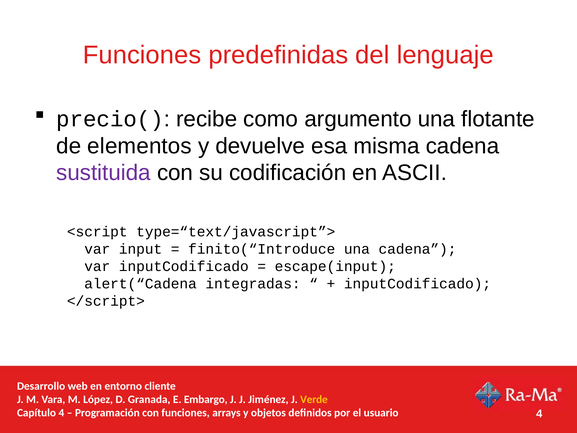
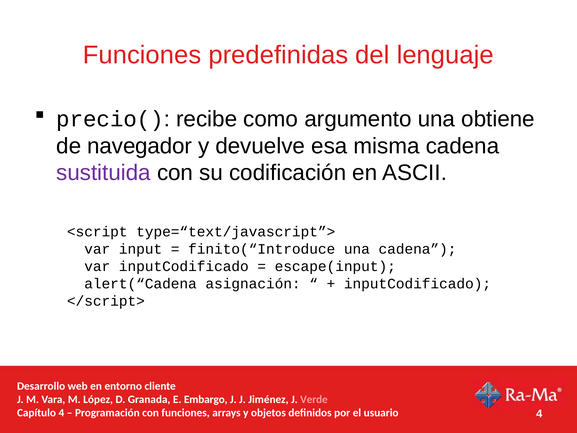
flotante: flotante -> obtiene (498, 119)
elementos: elementos -> navegador (140, 146)
integradas: integradas -> asignación (253, 284)
Verde colour: yellow -> pink (314, 399)
